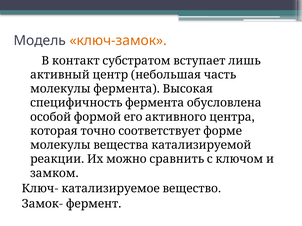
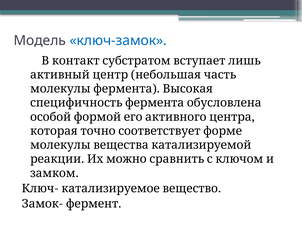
ключ-замок colour: orange -> blue (118, 41)
